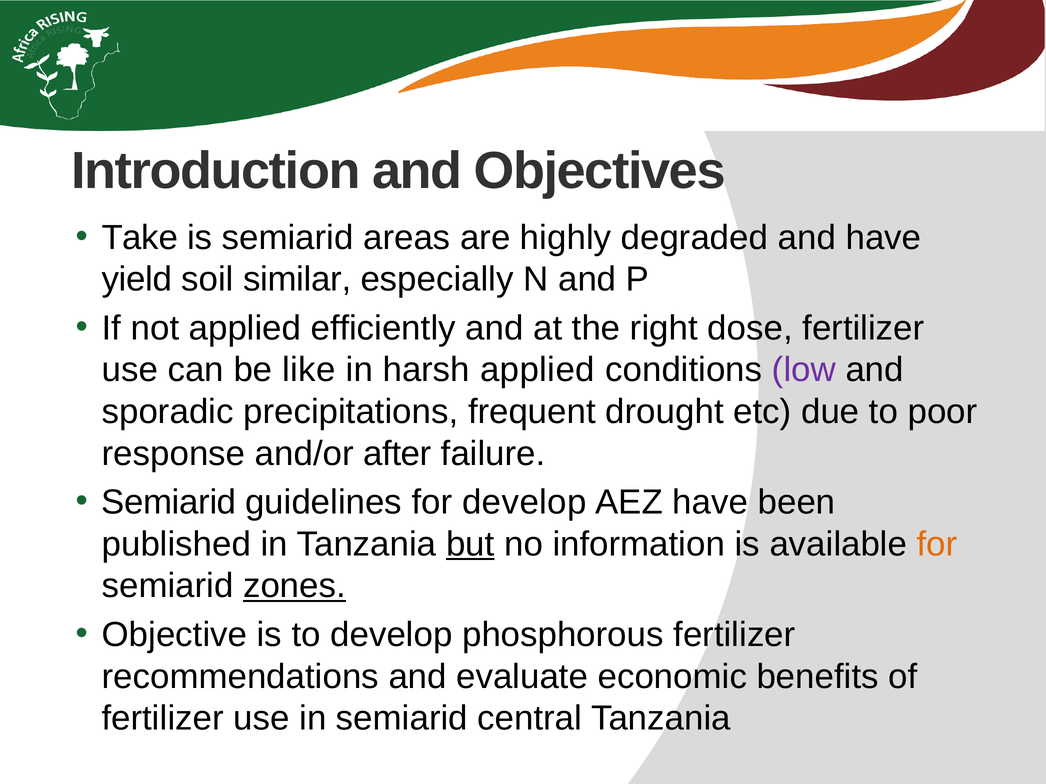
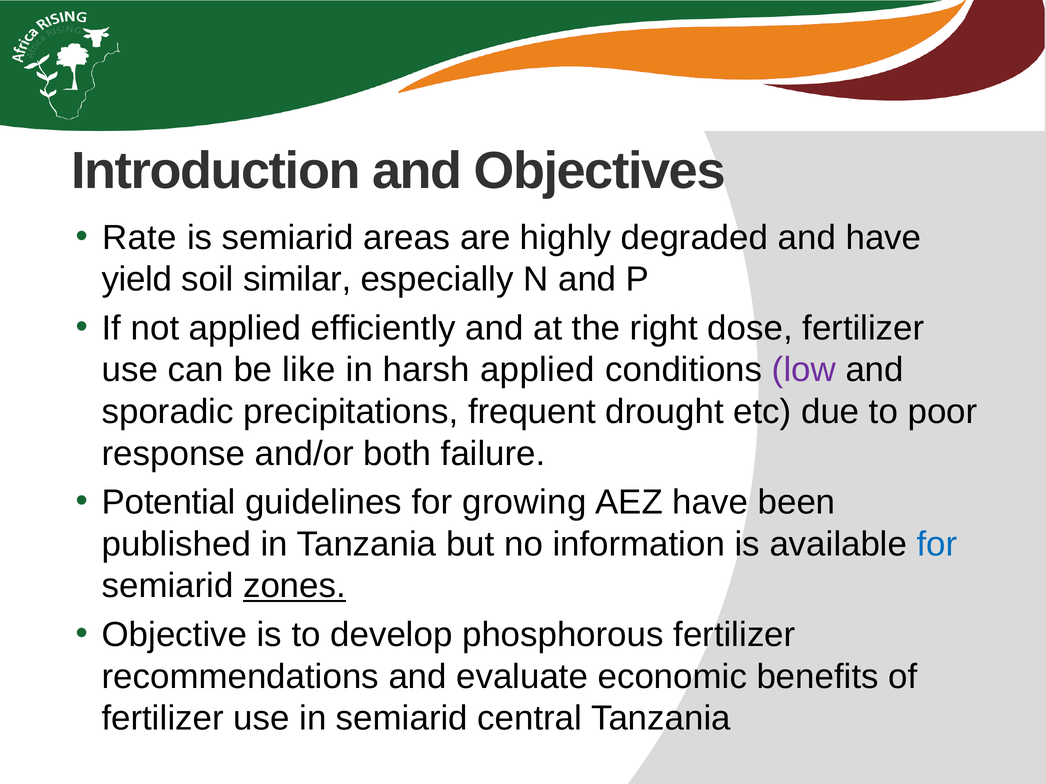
Take: Take -> Rate (139, 238)
after: after -> both (397, 454)
Semiarid: Semiarid -> Potential (169, 503)
for develop: develop -> growing (524, 503)
but underline: present -> none (470, 545)
for colour: orange -> blue (937, 545)
